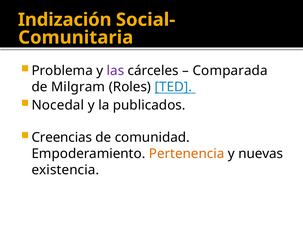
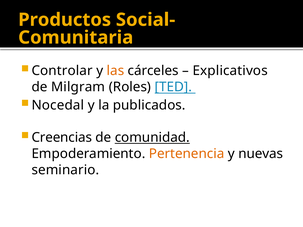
Indización: Indización -> Productos (65, 20)
Problema: Problema -> Controlar (62, 71)
las colour: purple -> orange (115, 71)
Comparada: Comparada -> Explicativos (230, 71)
comunidad underline: none -> present (152, 138)
existencia: existencia -> seminario (65, 170)
